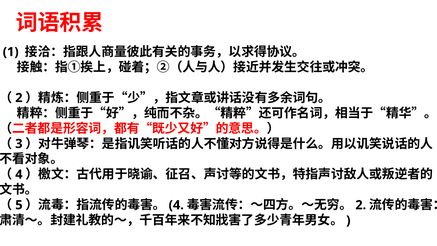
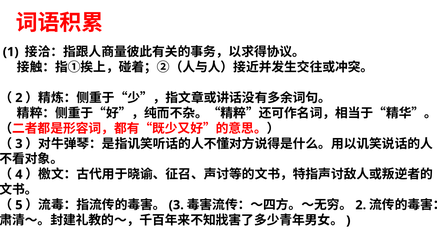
4: 4 -> 3 (176, 205)
